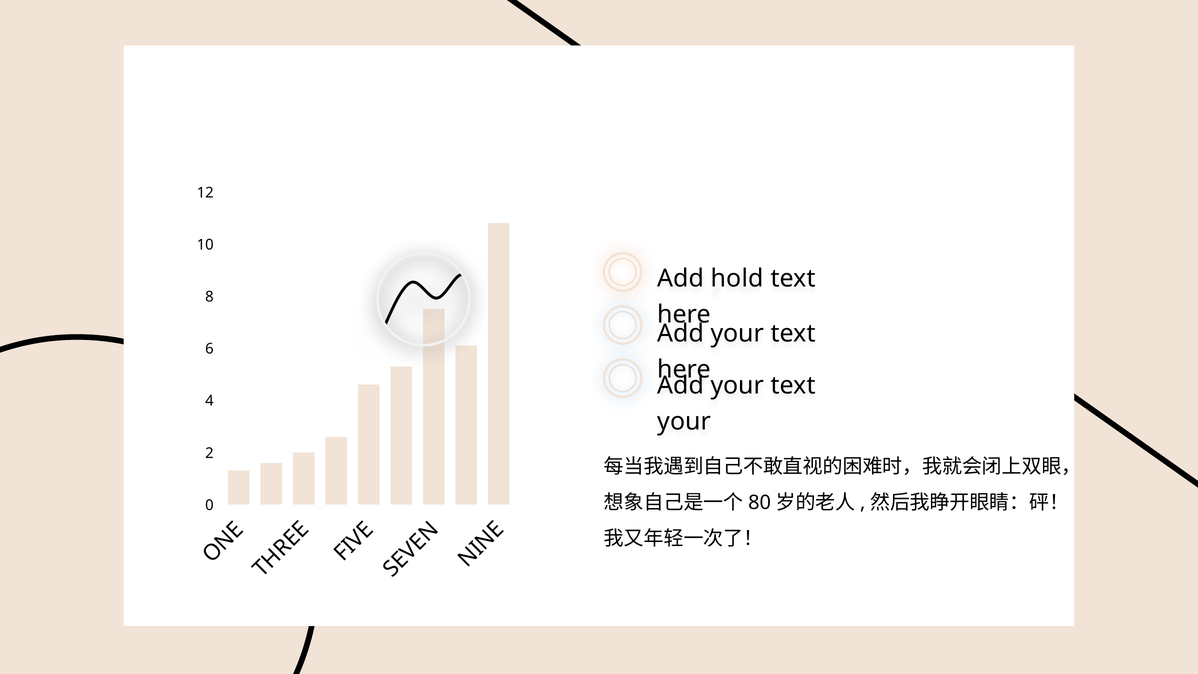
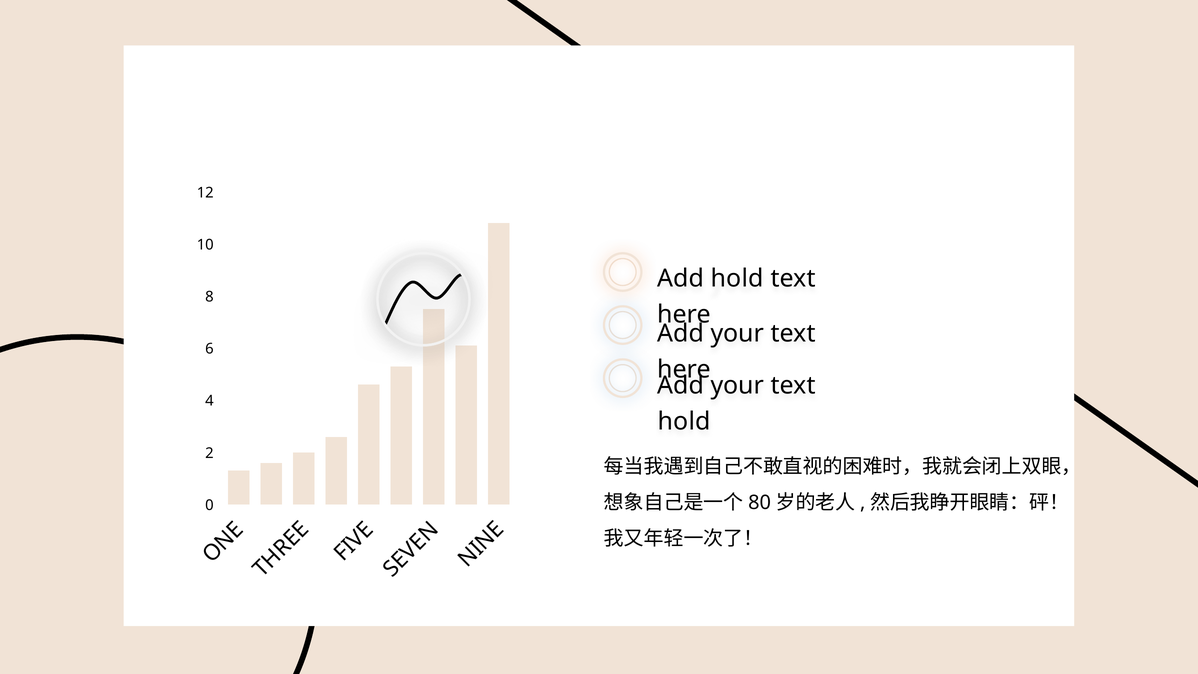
your: your -> hold (684, 422)
